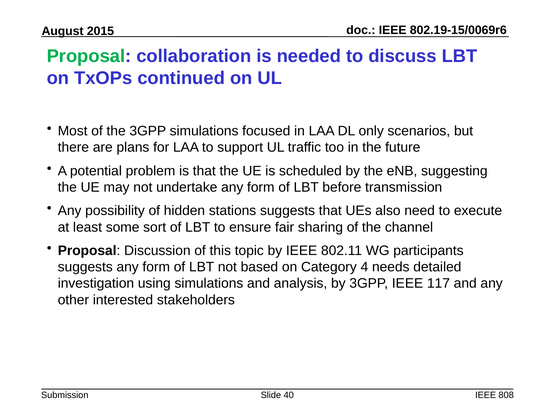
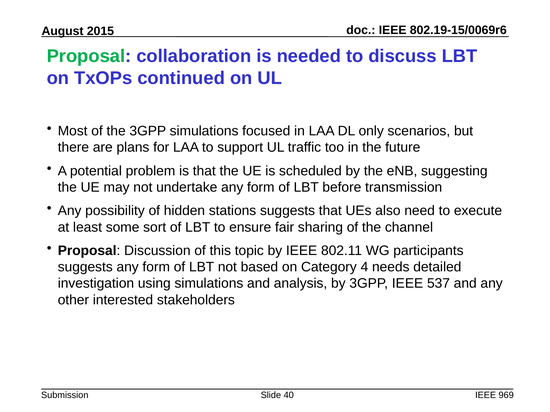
117: 117 -> 537 (438, 284)
808: 808 -> 969 (506, 396)
